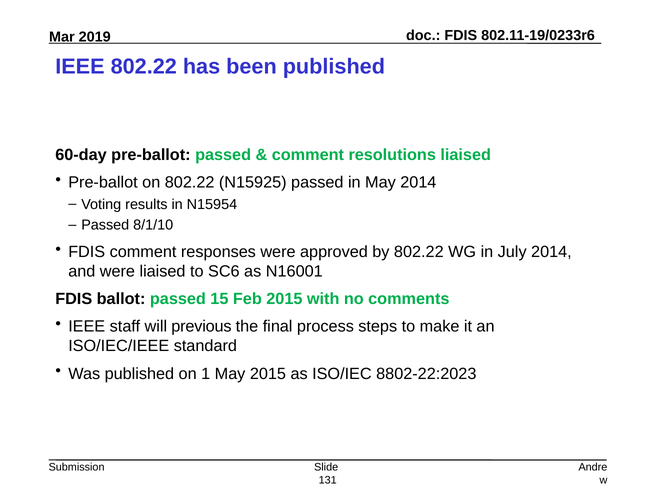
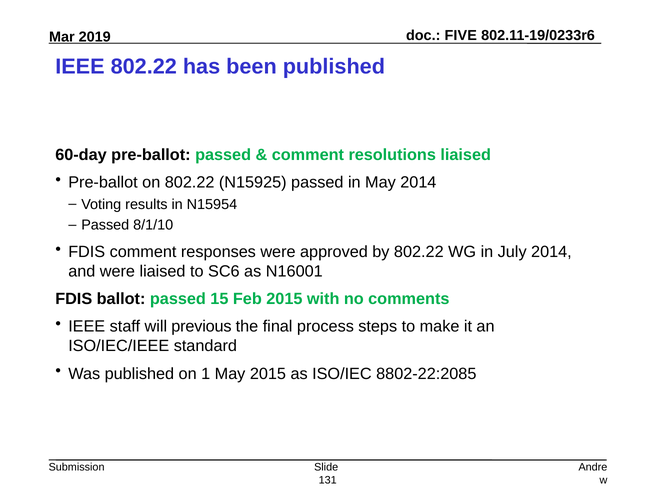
FDIS: FDIS -> FIVE (461, 36)
8802-22:2023: 8802-22:2023 -> 8802-22:2085 (426, 374)
